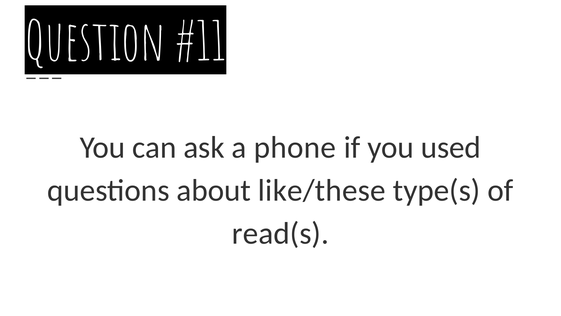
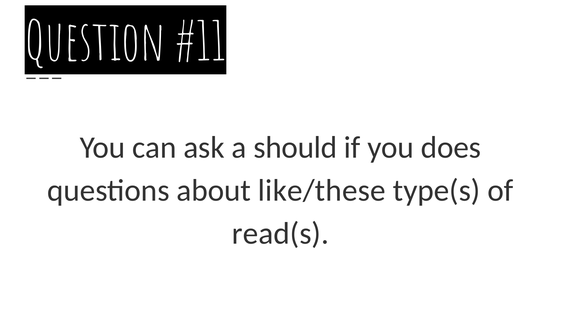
phone: phone -> should (295, 147)
used: used -> does (451, 147)
